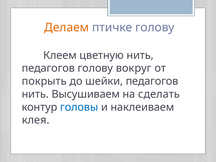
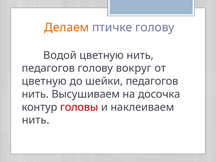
Клеем: Клеем -> Водой (60, 55)
покрыть: покрыть -> цветную (44, 81)
сделать: сделать -> досочка (159, 94)
головы colour: blue -> red (79, 107)
клея: клея -> нить (36, 120)
